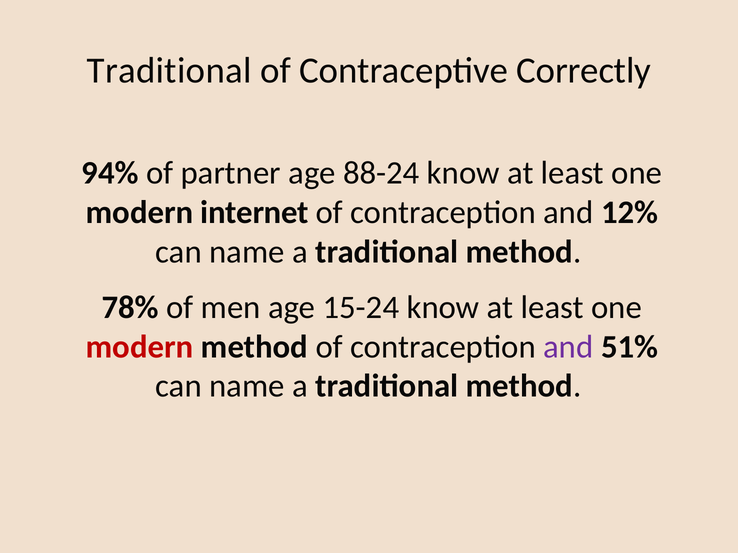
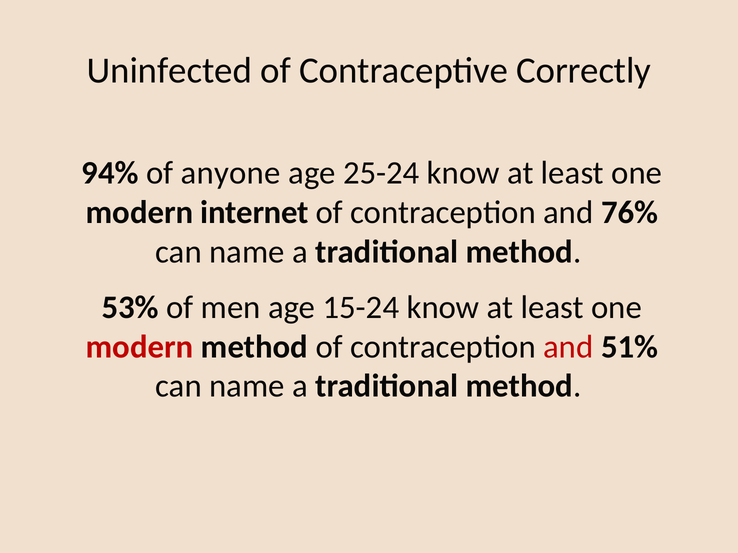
Traditional: Traditional -> Uninfected (169, 71)
partner: partner -> anyone (231, 173)
88-24: 88-24 -> 25-24 (381, 173)
12%: 12% -> 76% (630, 213)
78%: 78% -> 53% (130, 308)
and colour: purple -> red (568, 347)
